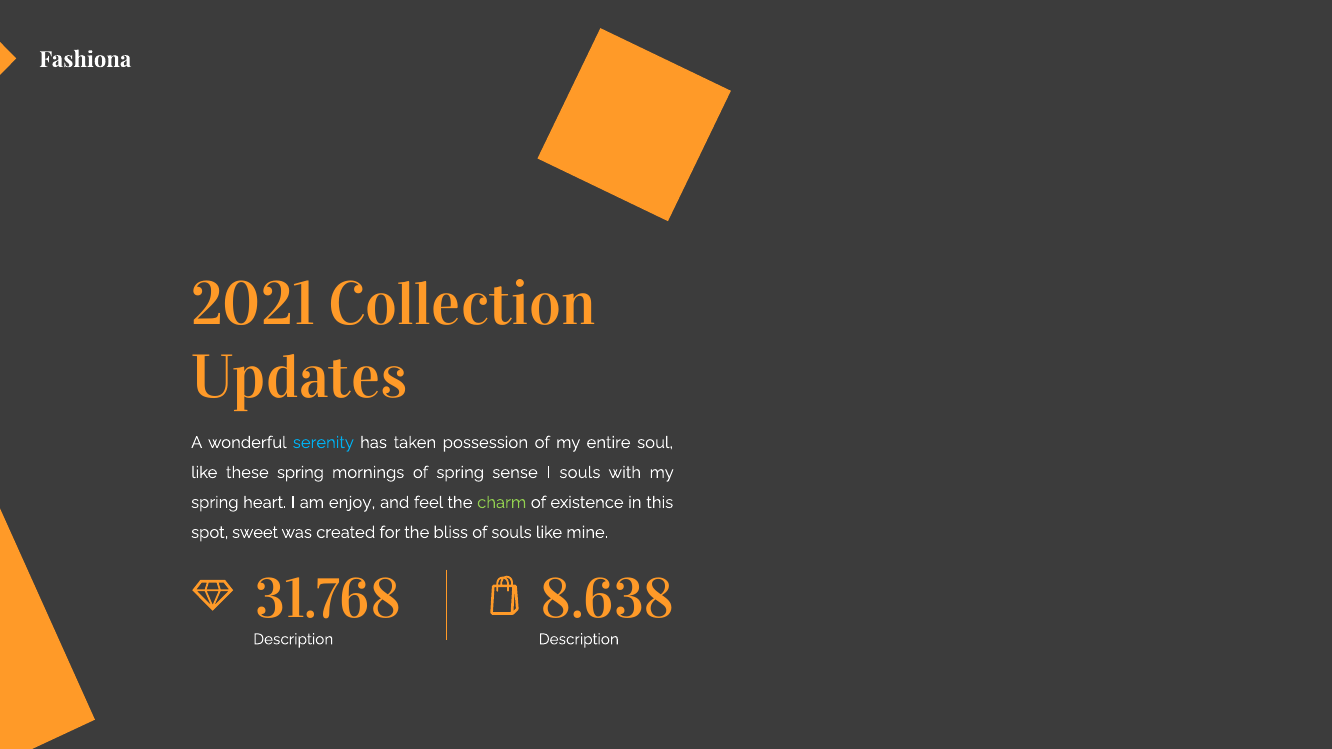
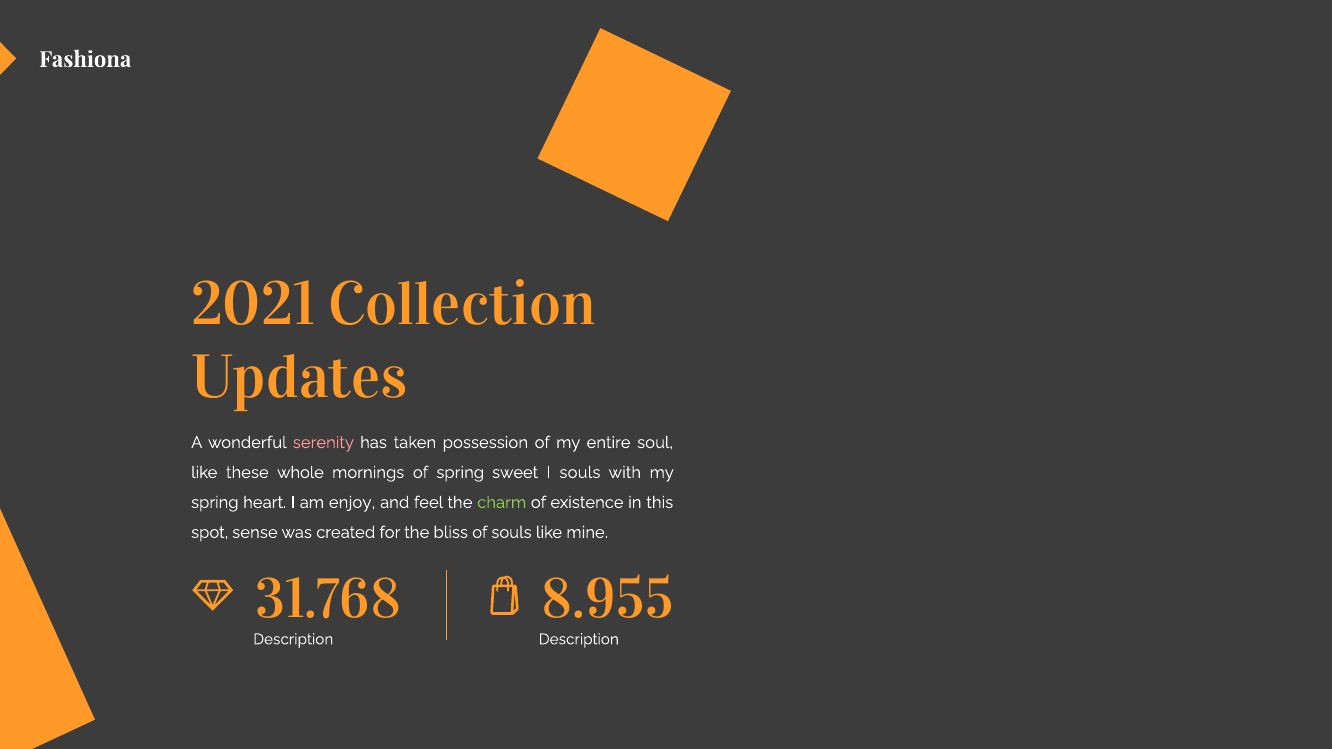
serenity colour: light blue -> pink (323, 443)
these spring: spring -> whole (300, 473)
sense: sense -> sweet (515, 473)
sweet: sweet -> sense (255, 533)
8.638: 8.638 -> 8.955 (607, 599)
